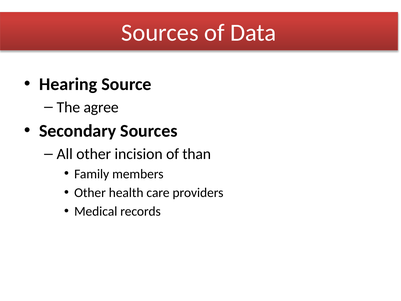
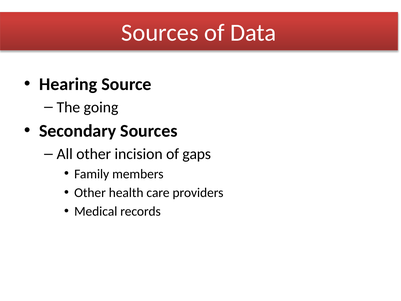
agree: agree -> going (101, 107)
than: than -> gaps (197, 154)
